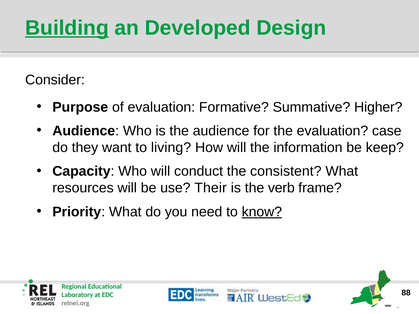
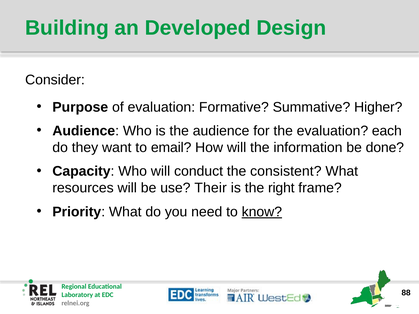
Building underline: present -> none (67, 28)
case: case -> each (387, 131)
living: living -> email (171, 148)
keep: keep -> done (385, 148)
verb: verb -> right (281, 188)
